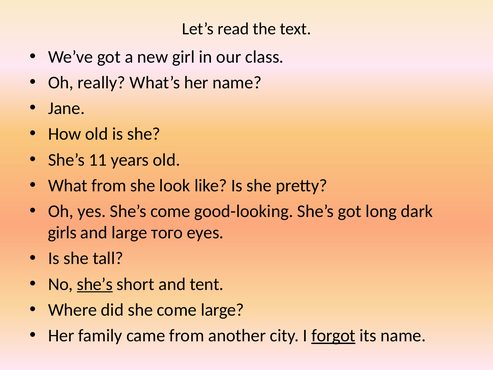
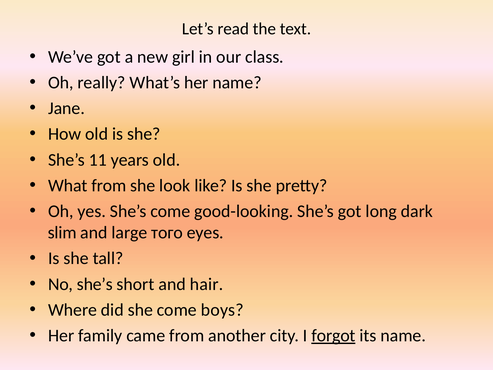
girls: girls -> slim (62, 233)
she’s underline: present -> none (95, 284)
tent: tent -> hair (207, 284)
come large: large -> boys (222, 310)
